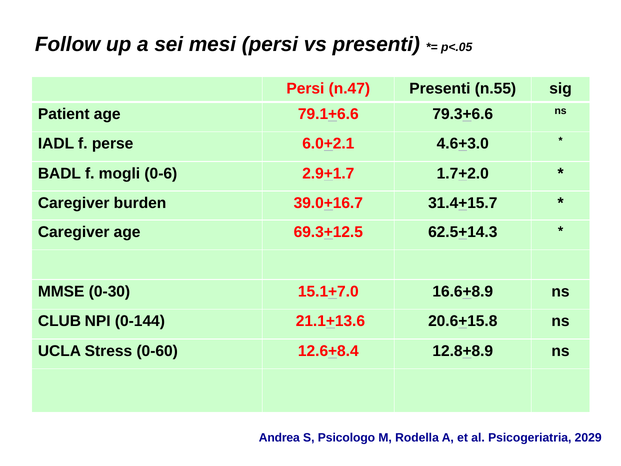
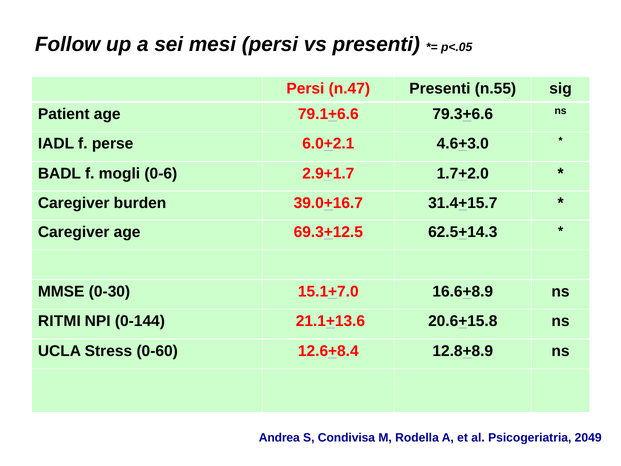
CLUB: CLUB -> RITMI (59, 321)
Psicologo: Psicologo -> Condivisa (346, 438)
2029: 2029 -> 2049 (588, 438)
